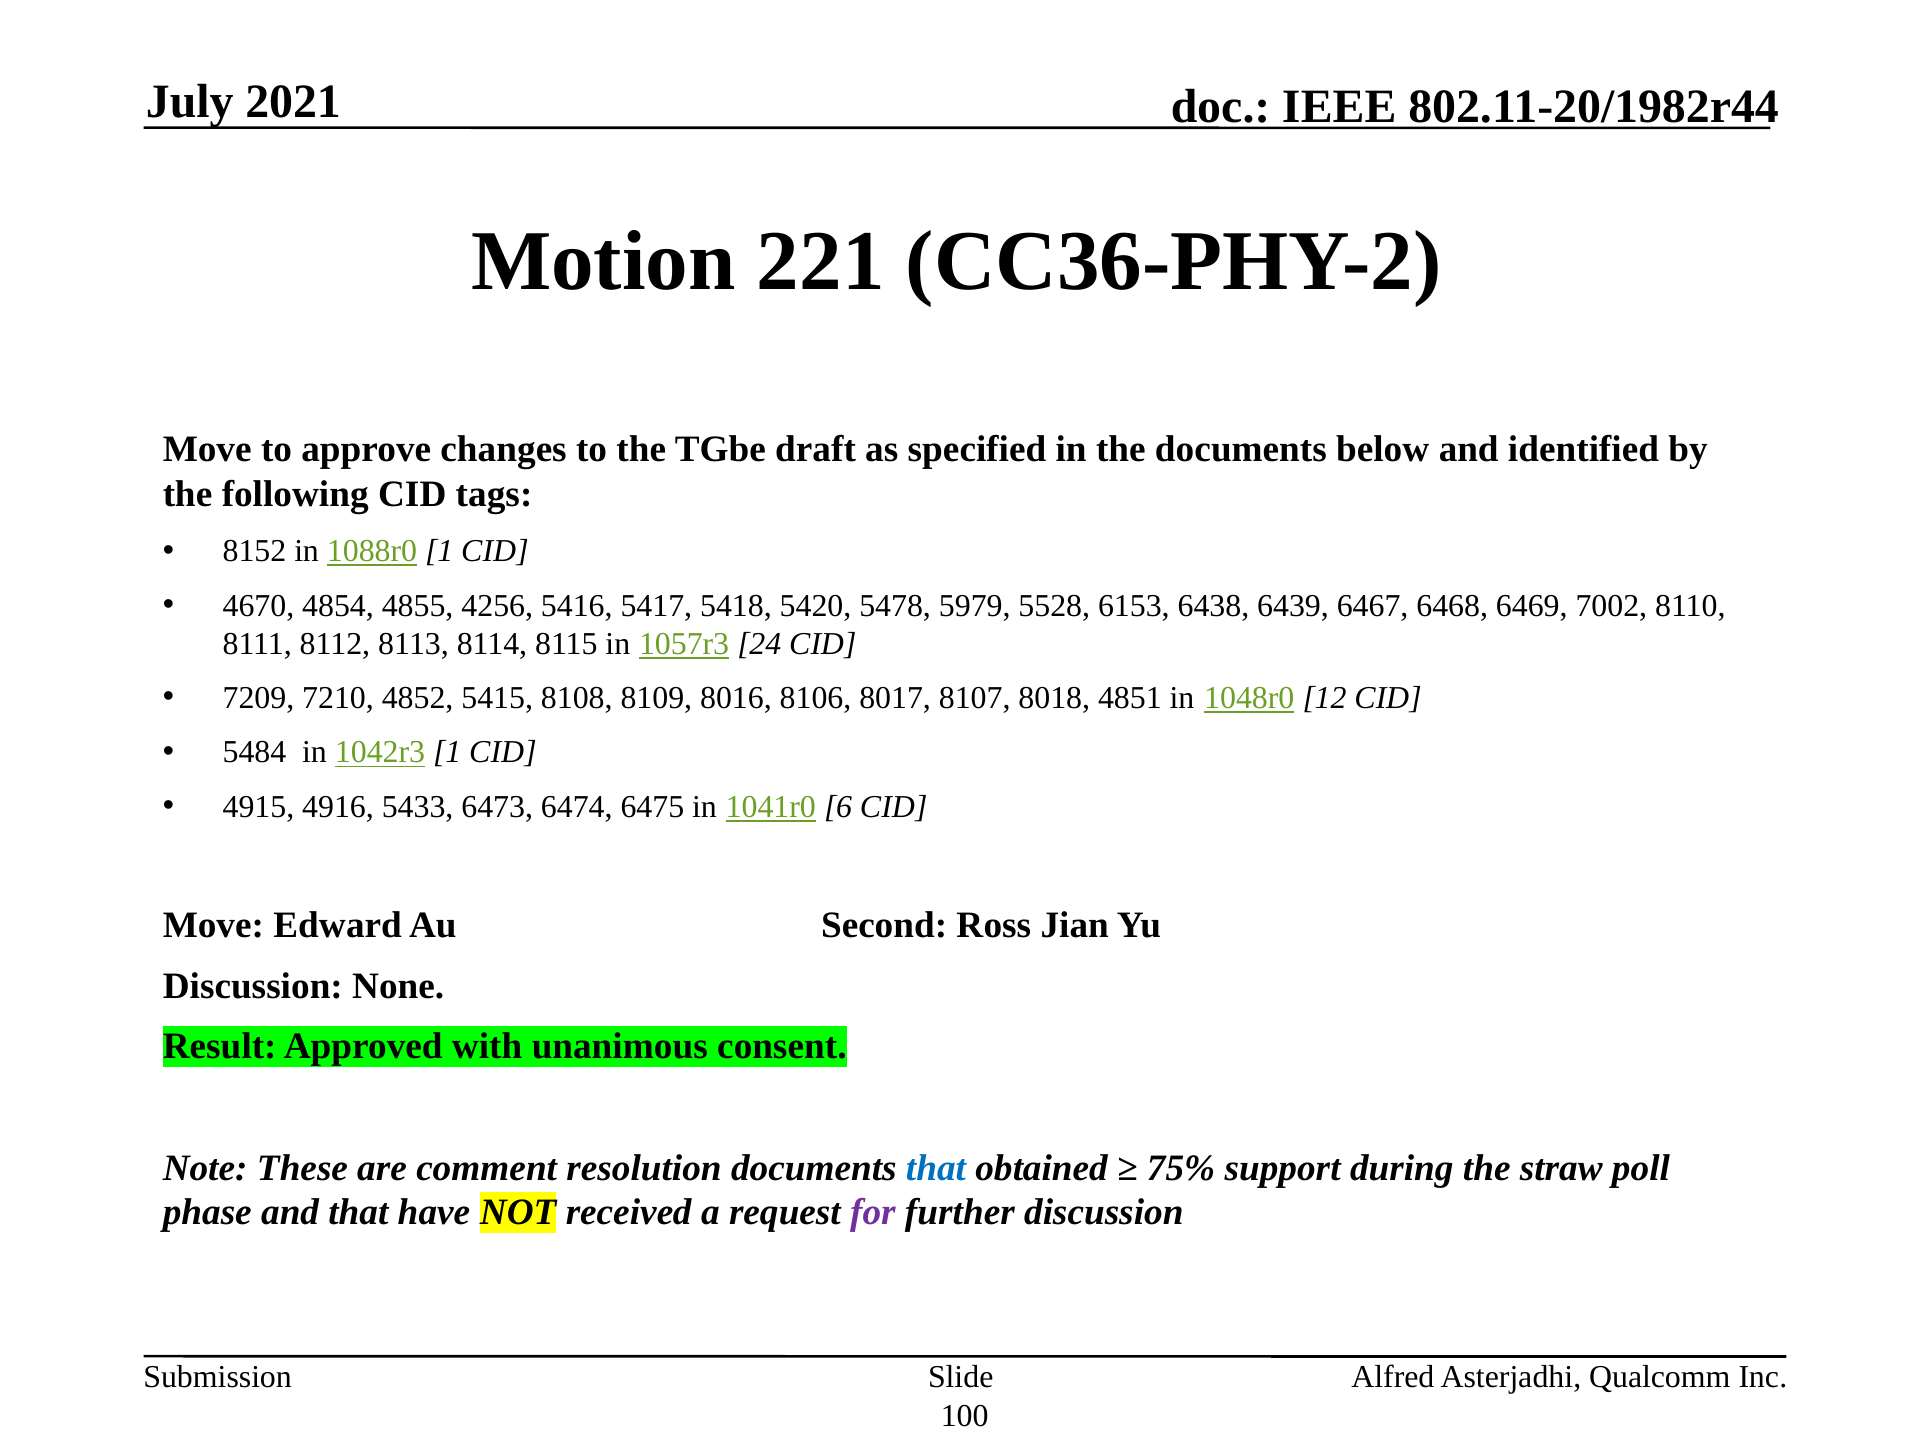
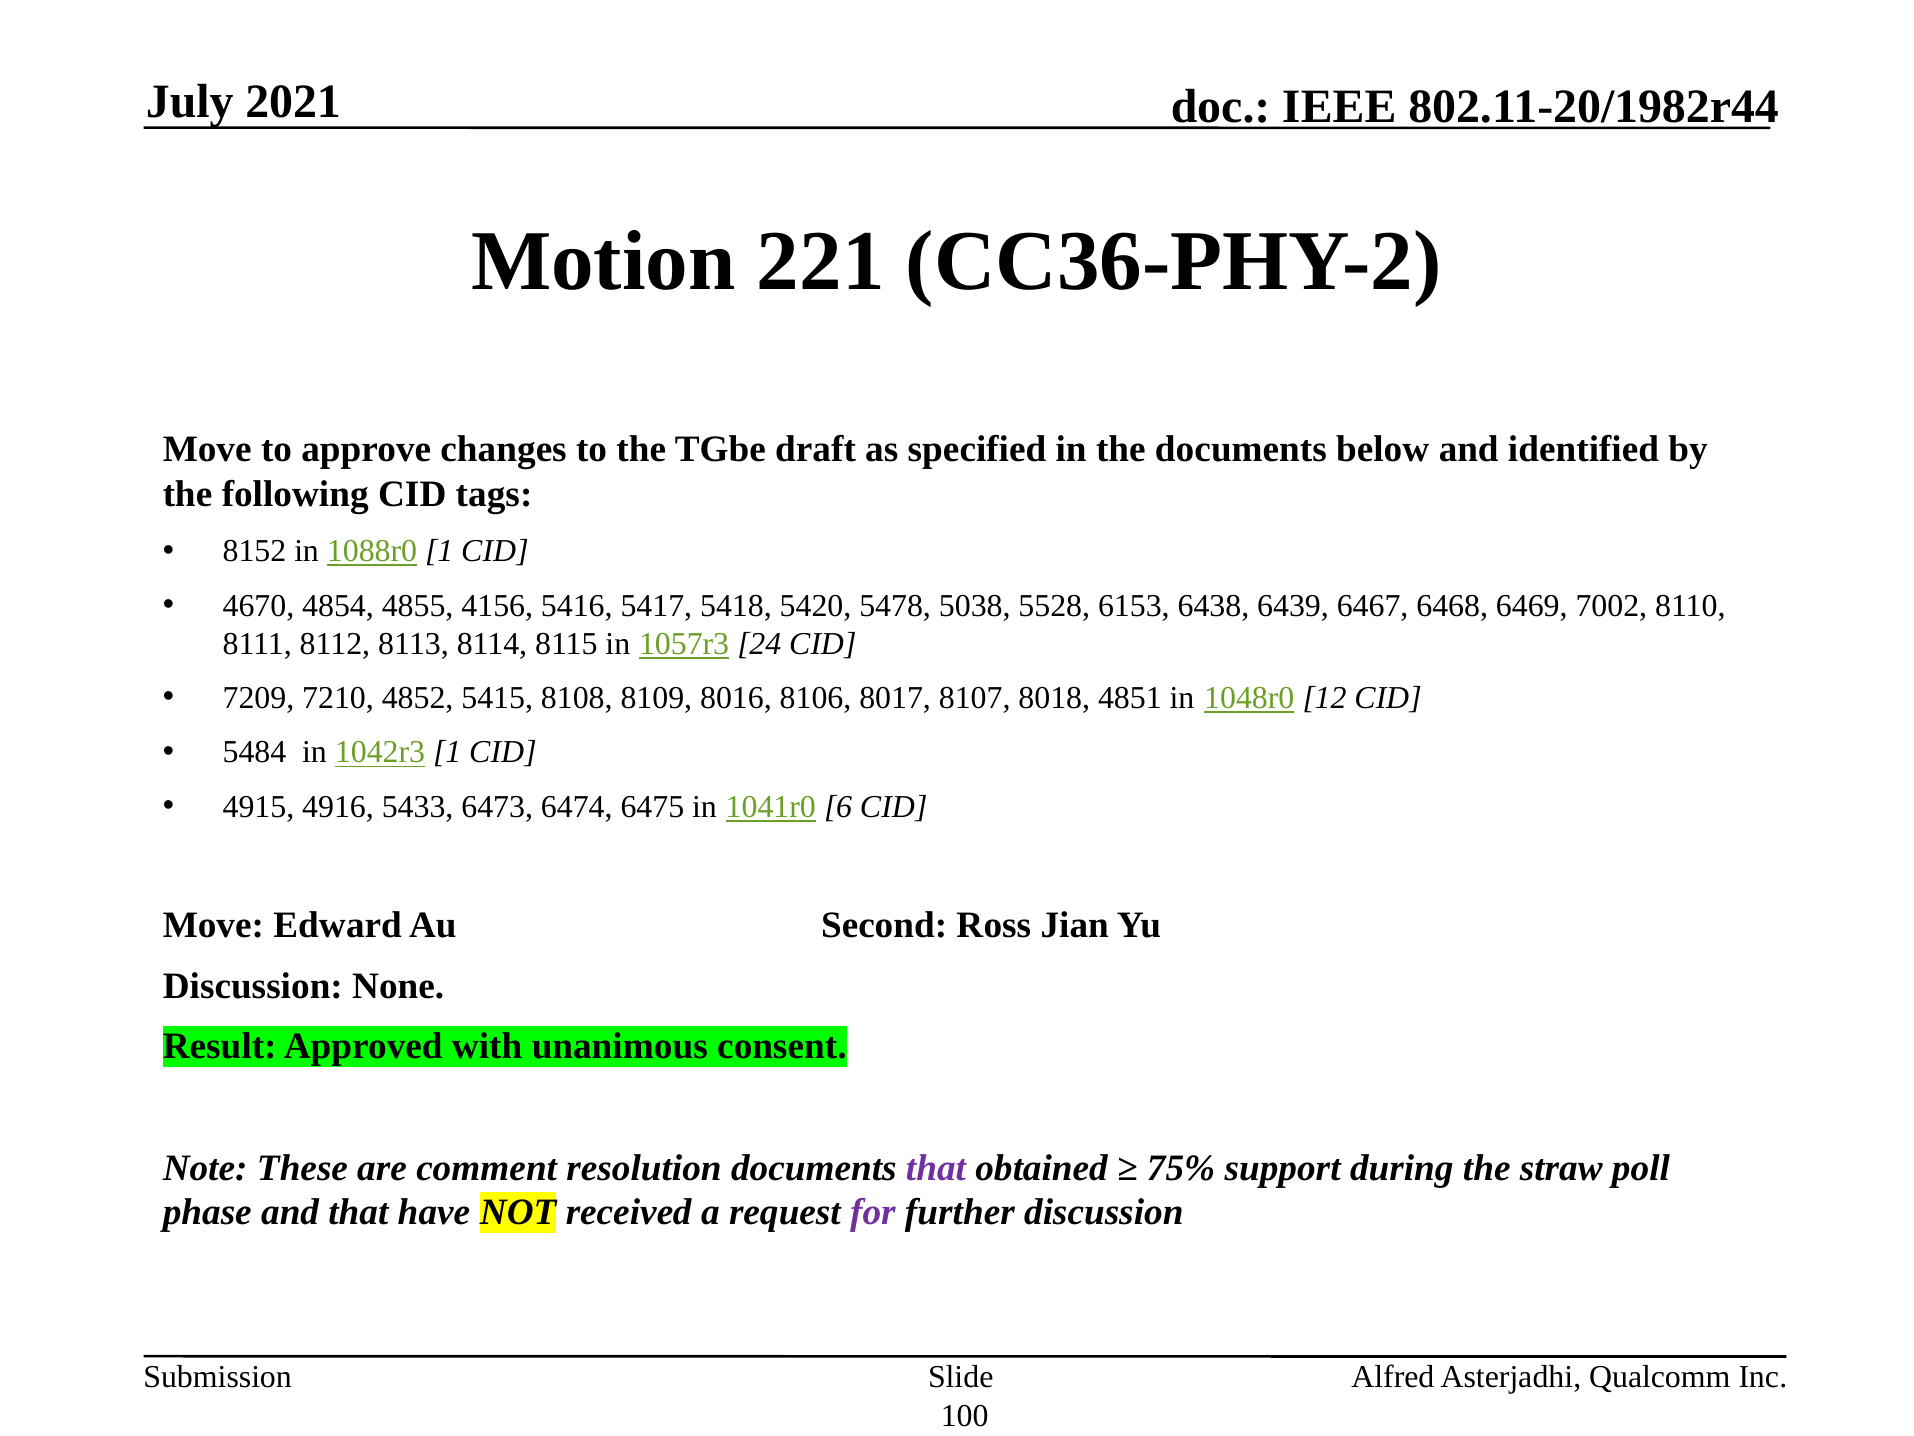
4256: 4256 -> 4156 (497, 605)
5979: 5979 -> 5038 (975, 605)
that colour: blue -> purple (936, 1167)
